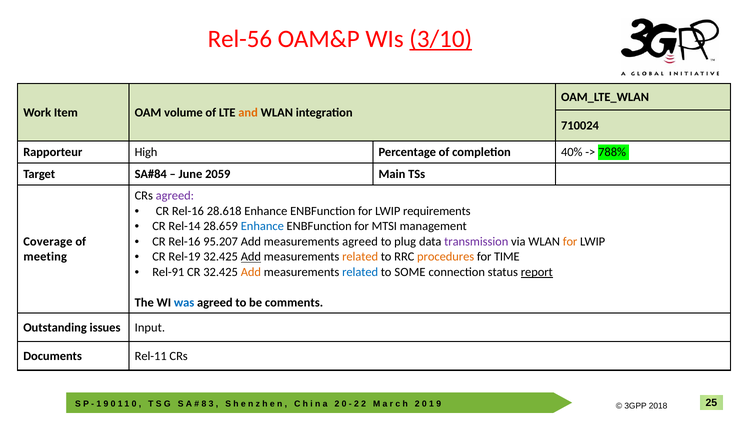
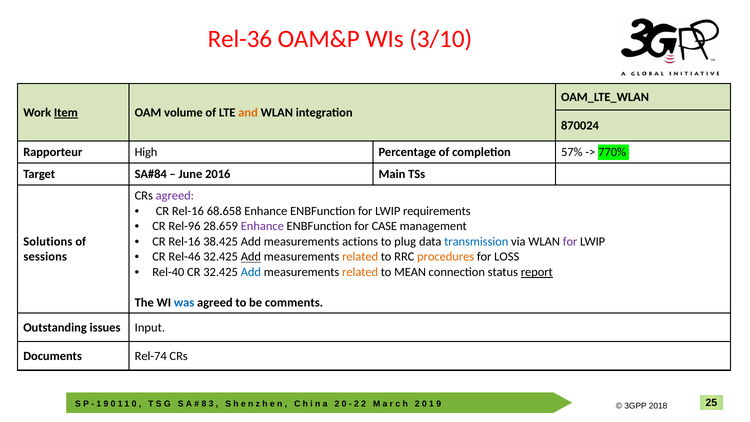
Rel-56: Rel-56 -> Rel-36 (240, 39)
3/10 underline: present -> none (441, 39)
Item underline: none -> present (66, 113)
710024: 710024 -> 870024 (580, 126)
40%: 40% -> 57% (572, 152)
788%: 788% -> 770% (612, 152)
2059: 2059 -> 2016 (218, 174)
28.618: 28.618 -> 68.658 (224, 211)
Rel-14: Rel-14 -> Rel-96 (184, 226)
Enhance colour: blue -> purple (262, 226)
MTSI: MTSI -> CASE (384, 226)
95.207: 95.207 -> 38.425 (221, 242)
measurements agreed: agreed -> actions (360, 242)
transmission colour: purple -> blue (476, 242)
for colour: orange -> purple (570, 242)
Coverage: Coverage -> Solutions (48, 242)
Rel-19: Rel-19 -> Rel-46 (184, 257)
TIME: TIME -> LOSS (507, 257)
meeting: meeting -> sessions (45, 257)
Rel-91: Rel-91 -> Rel-40 (168, 272)
Add colour: orange -> blue (251, 272)
related colour: blue -> orange (360, 272)
SOME: SOME -> MEAN (410, 272)
Rel-11: Rel-11 -> Rel-74 (151, 356)
